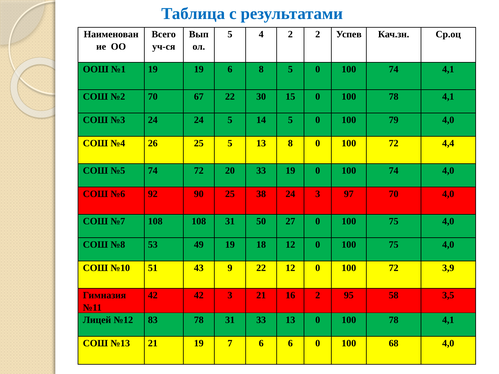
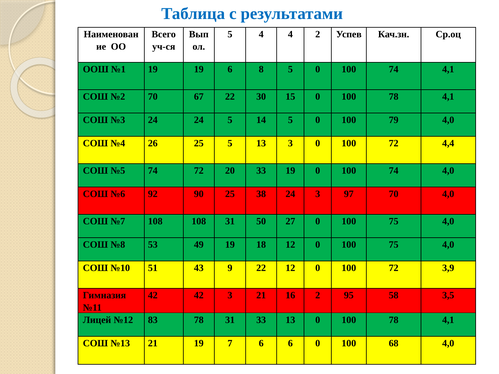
4 2: 2 -> 4 (290, 34)
13 8: 8 -> 3 (290, 143)
